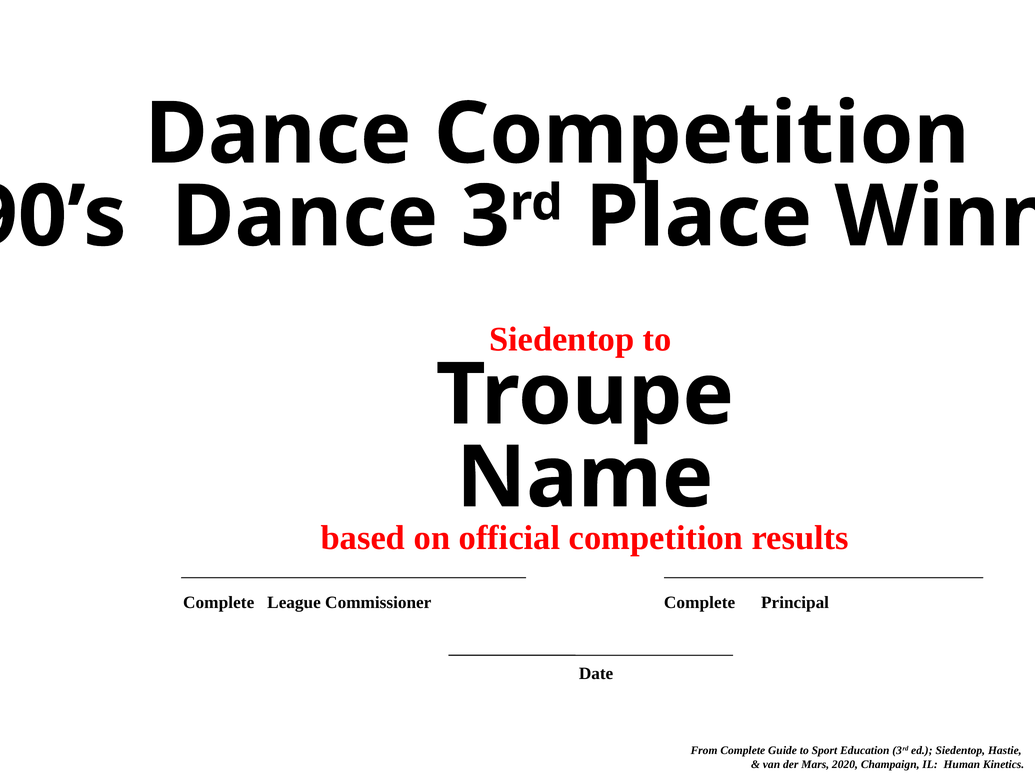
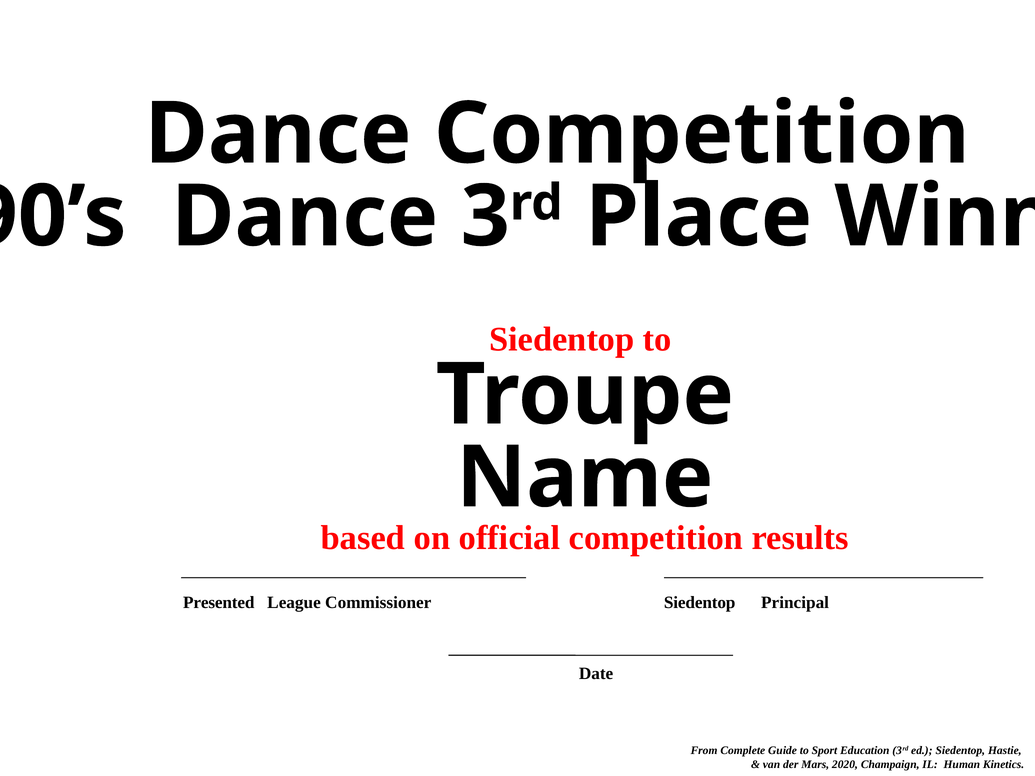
Complete: Complete -> Presented (219, 603)
Complete: Complete -> Siedentop (700, 603)
